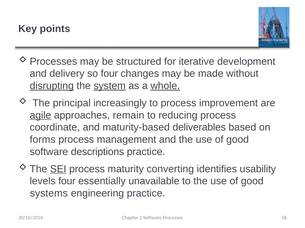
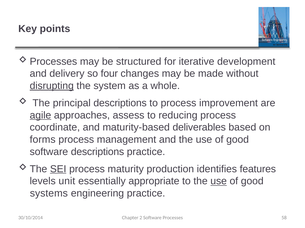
system underline: present -> none (110, 86)
whole underline: present -> none (165, 86)
principal increasingly: increasingly -> descriptions (120, 103)
remain: remain -> assess (129, 116)
converting: converting -> production (170, 169)
usability: usability -> features (258, 169)
levels four: four -> unit (67, 182)
unavailable: unavailable -> appropriate (154, 182)
use underline: none -> present (219, 182)
